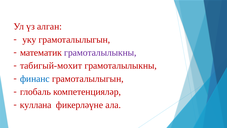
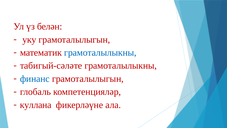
алган: алган -> белән (50, 26)
грамоталылыкны colour: purple -> blue (100, 52)
табигый-мохит: табигый-мохит -> табигый-сәләте (51, 66)
